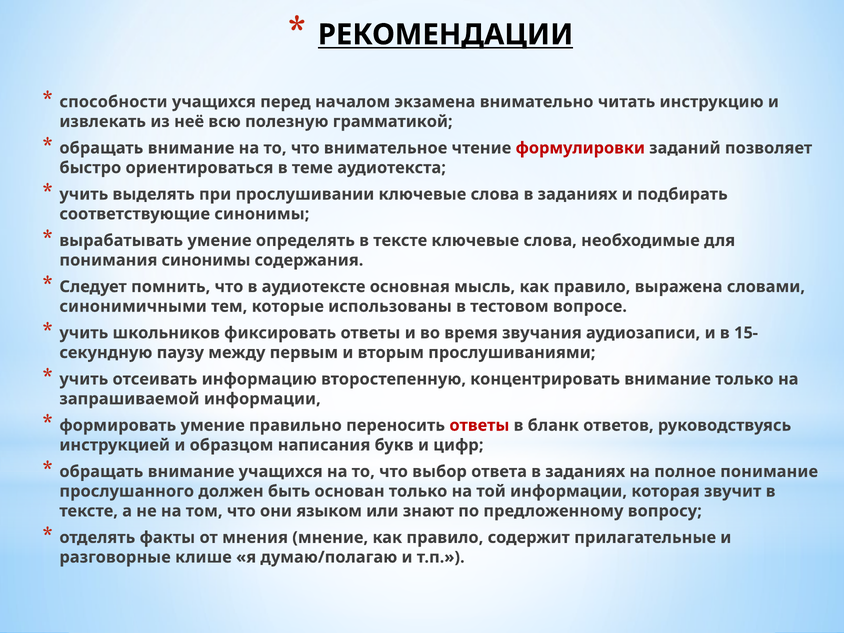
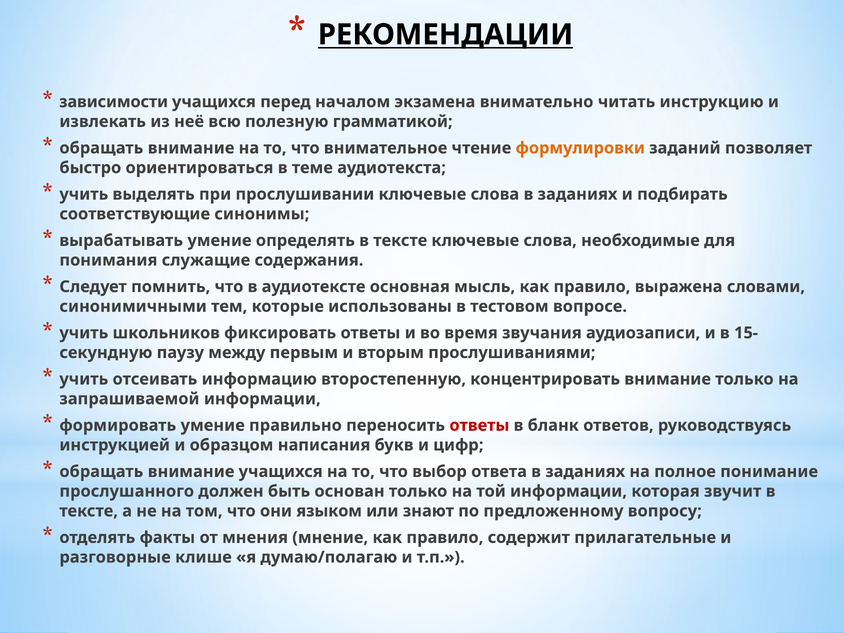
способности: способности -> зависимости (114, 102)
формулировки colour: red -> orange (580, 148)
понимания синонимы: синонимы -> служащие (206, 260)
